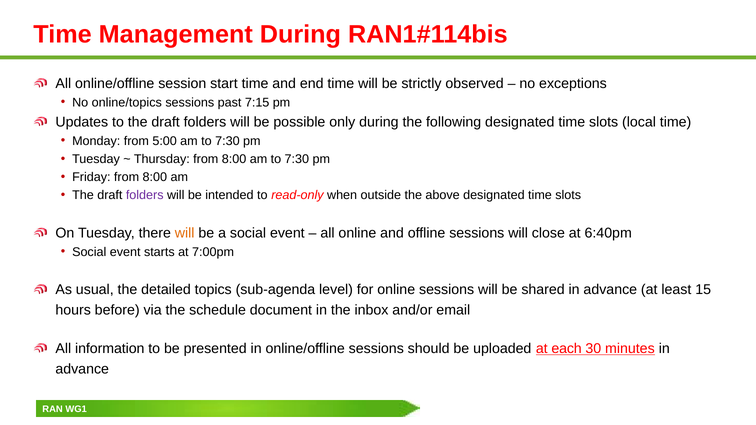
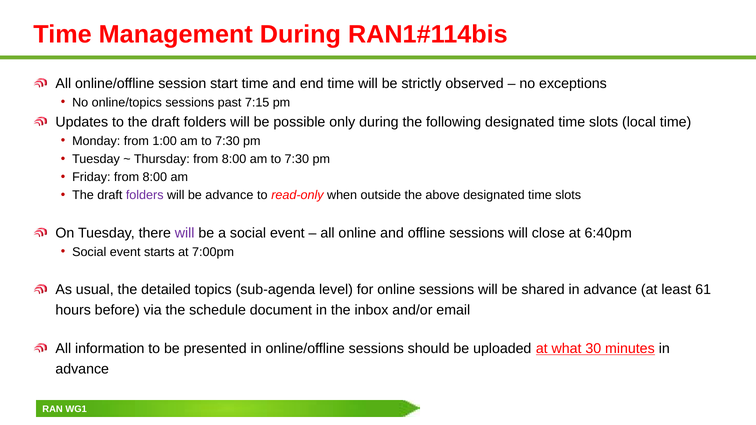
5:00: 5:00 -> 1:00 (165, 141)
be intended: intended -> advance (229, 195)
will colour: orange -> purple (185, 233)
15: 15 -> 61 (703, 290)
each: each -> what (567, 349)
